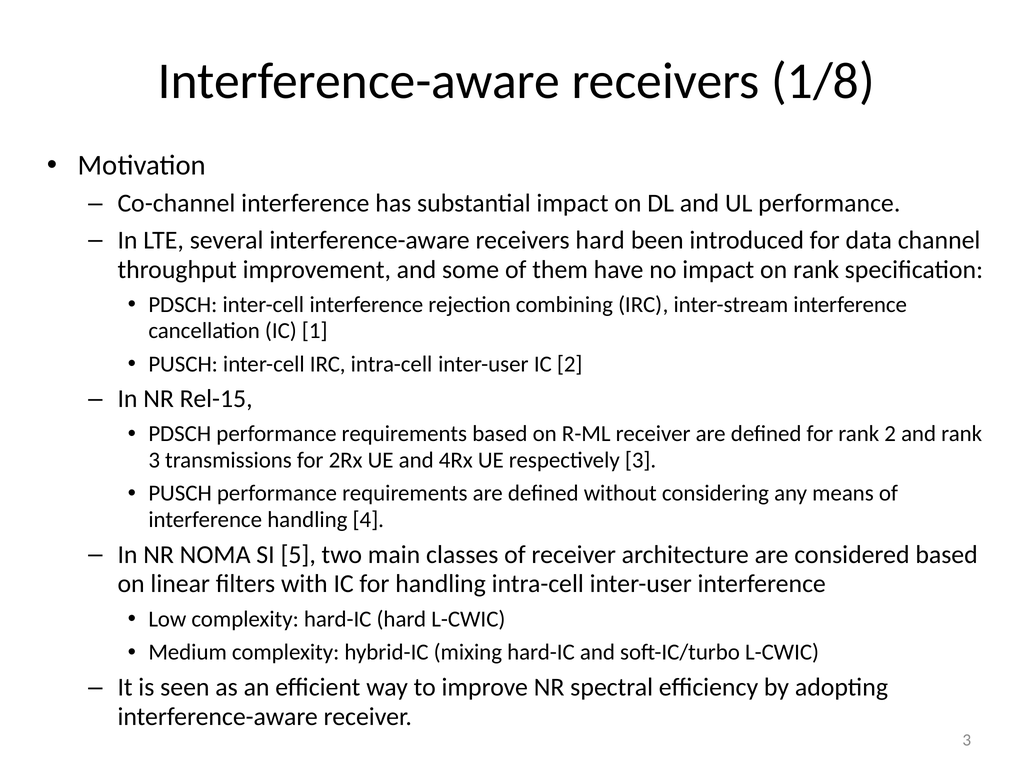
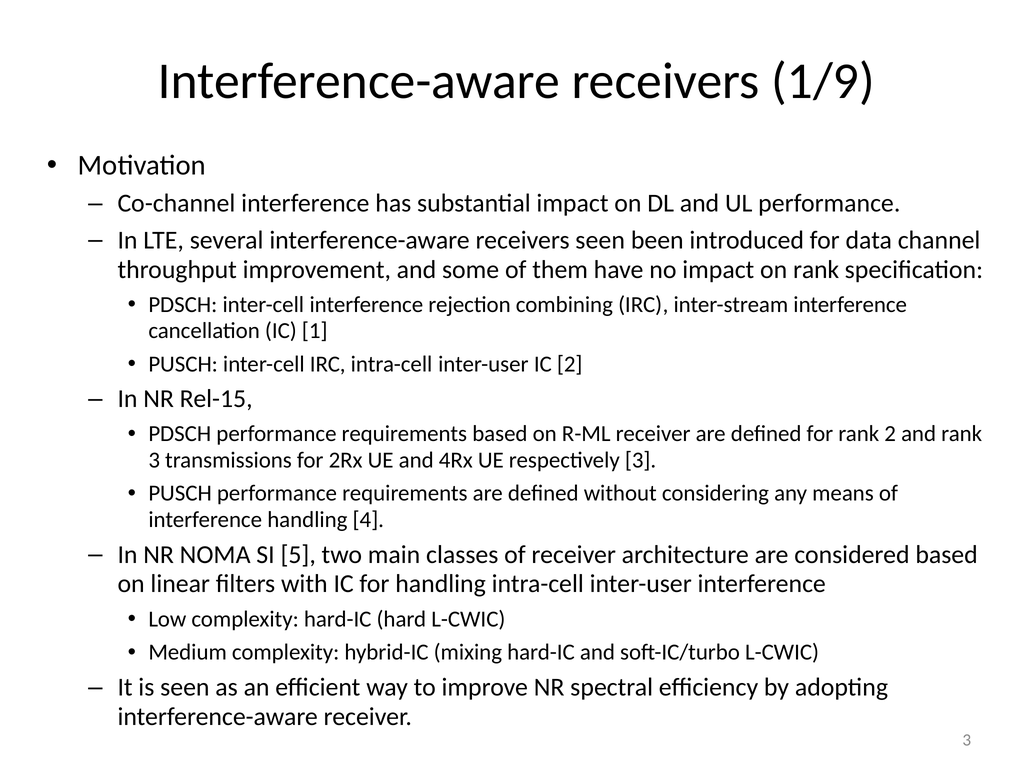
1/8: 1/8 -> 1/9 (823, 81)
receivers hard: hard -> seen (600, 240)
